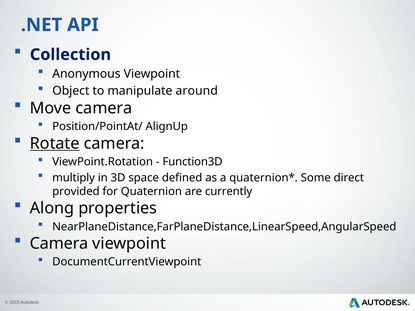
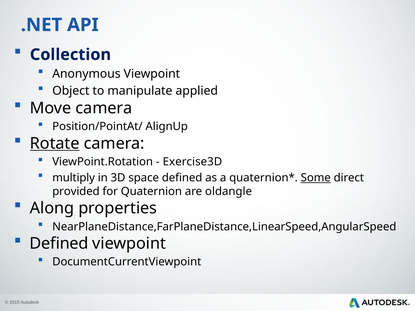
around: around -> applied (197, 91)
Function3D: Function3D -> Exercise3D (192, 162)
Some underline: none -> present (316, 178)
currently: currently -> oldangle (229, 191)
Camera: Camera -> Defined (59, 244)
